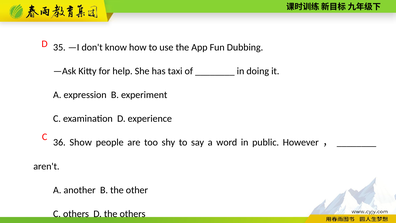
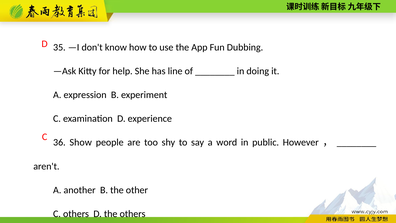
taxi: taxi -> line (175, 71)
